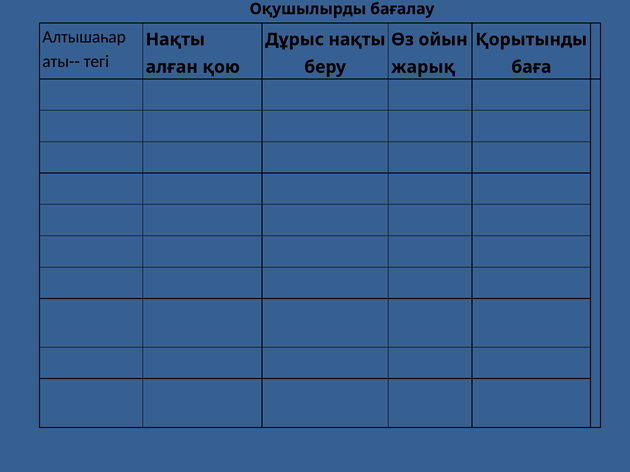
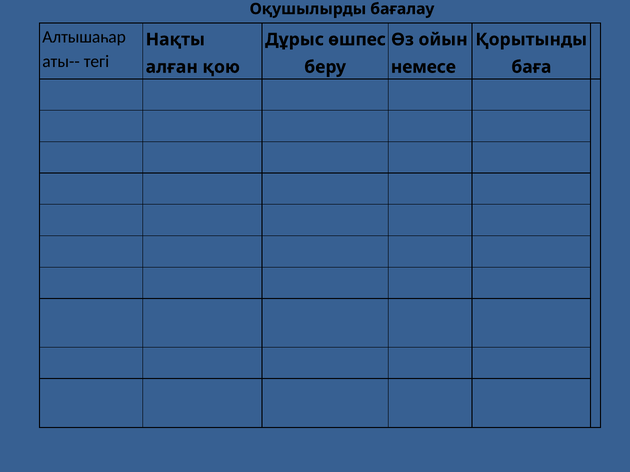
Дұрыс нақты: нақты -> өшпес (357, 40)
жарық: жарық -> немесе (423, 67)
